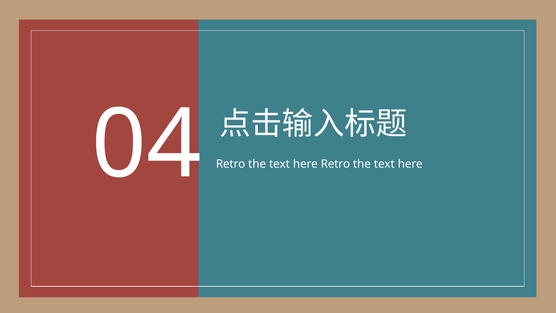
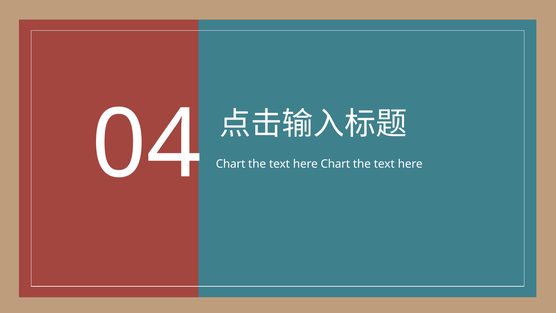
Retro: Retro -> Chart (231, 164)
here Retro: Retro -> Chart (335, 164)
